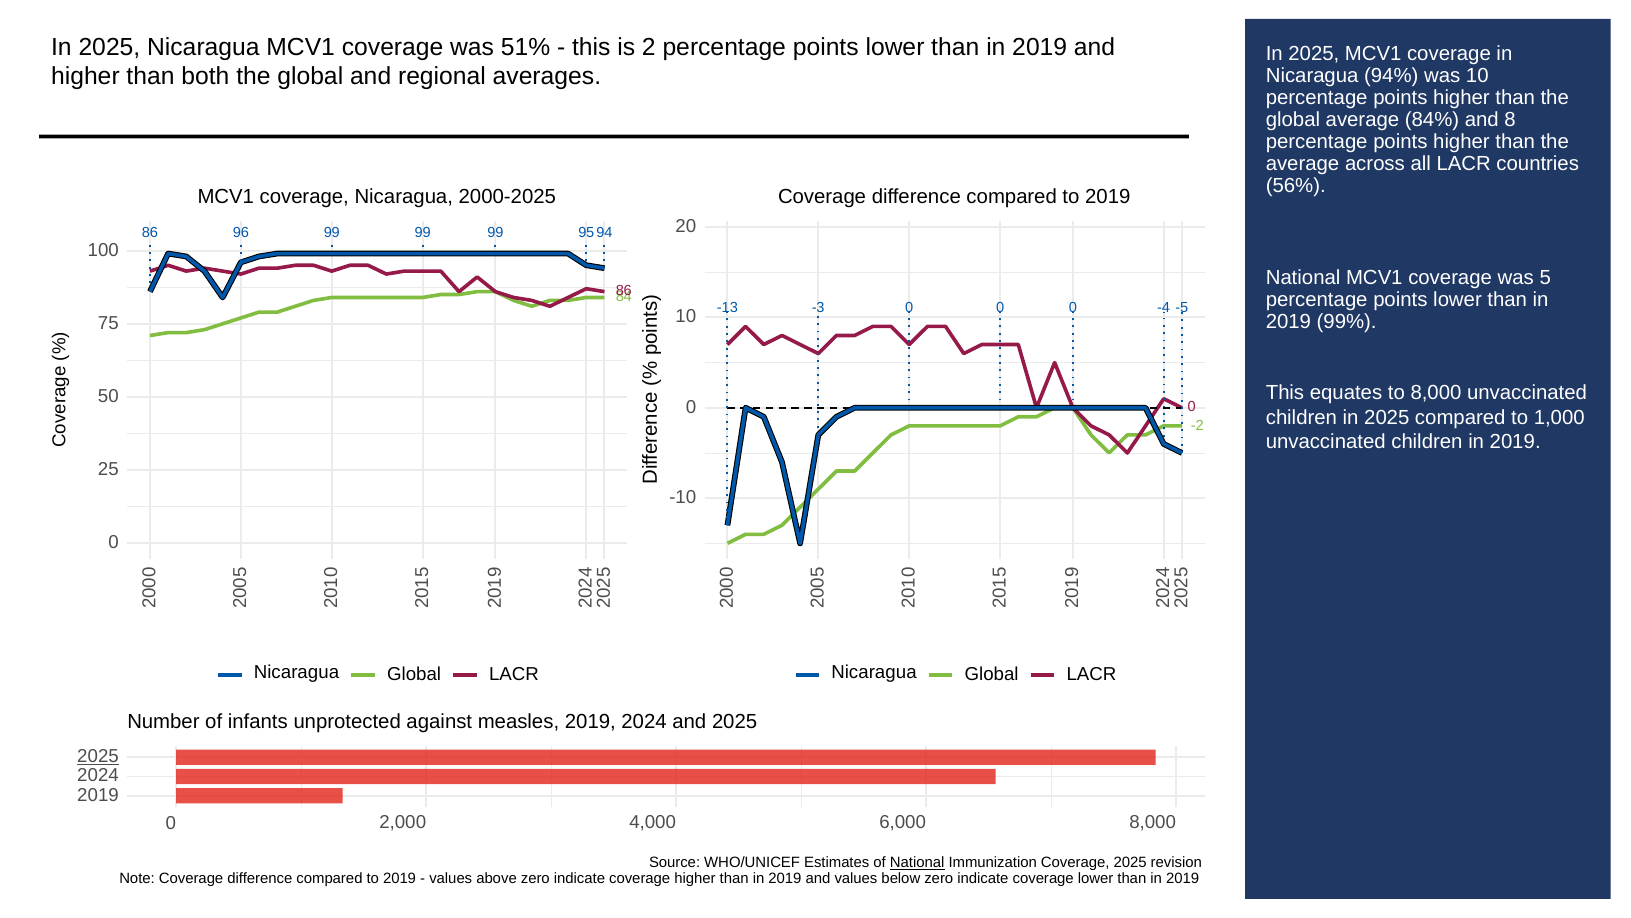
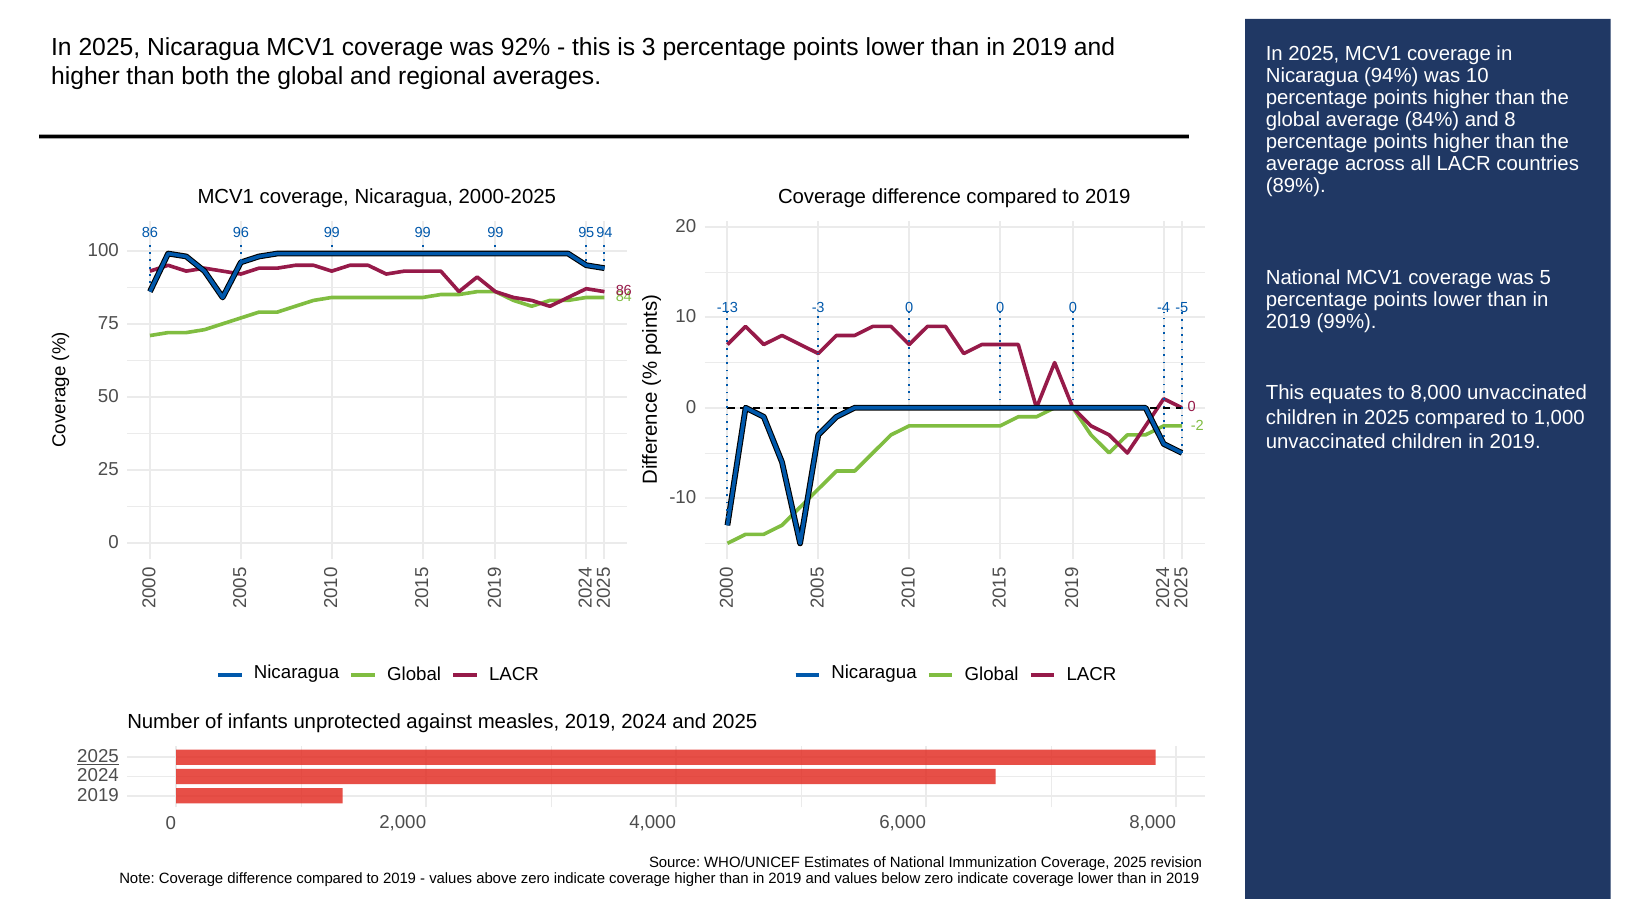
51%: 51% -> 92% (526, 47)
is 2: 2 -> 3 (649, 47)
56%: 56% -> 89% (1296, 186)
National underline: present -> none (917, 862)
